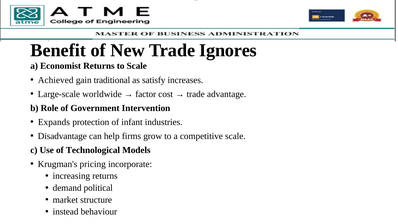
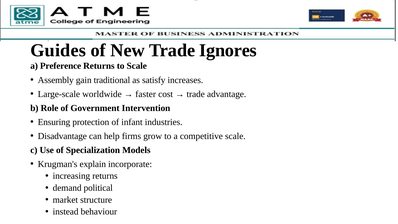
Benefit: Benefit -> Guides (58, 50)
Economist: Economist -> Preference (61, 66)
Achieved: Achieved -> Assembly (56, 80)
factor: factor -> faster (146, 94)
Expands: Expands -> Ensuring (54, 122)
Technological: Technological -> Specialization (93, 150)
pricing: pricing -> explain (93, 164)
